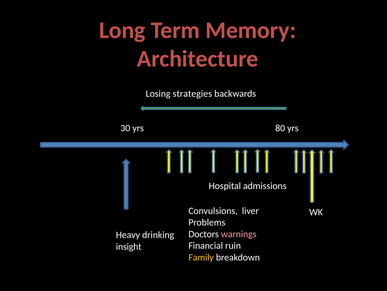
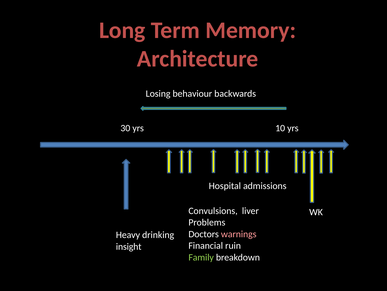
strategies: strategies -> behaviour (192, 93)
80: 80 -> 10 (280, 128)
Family colour: yellow -> light green (201, 257)
